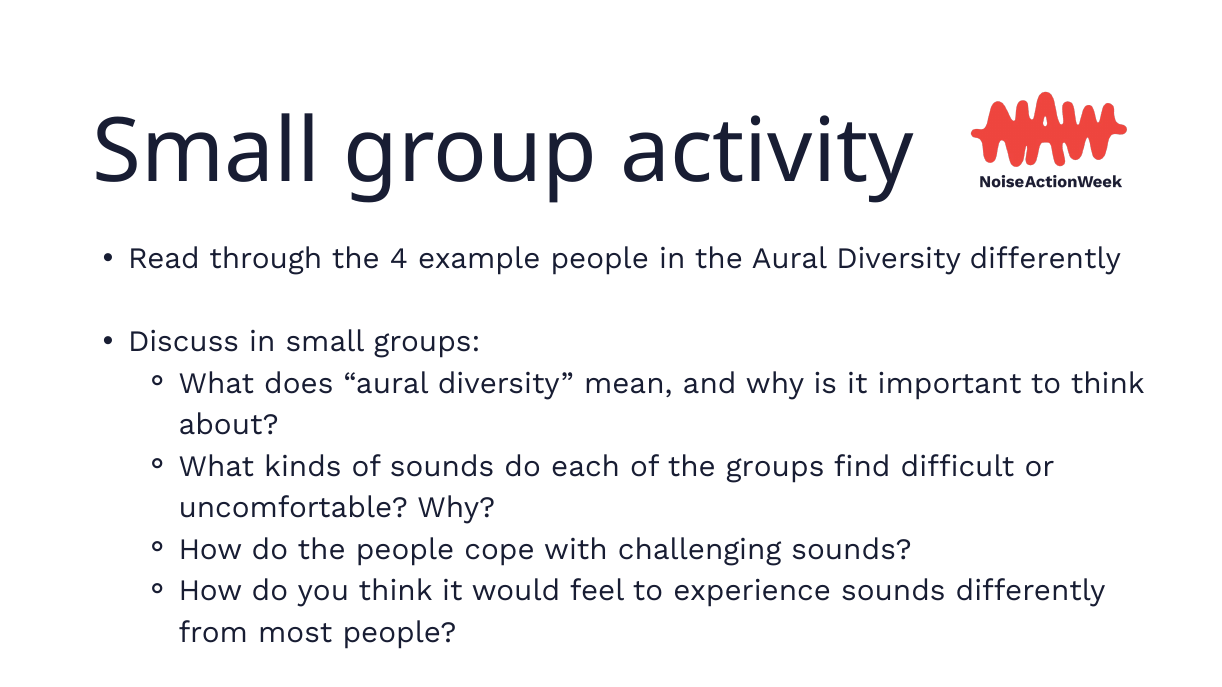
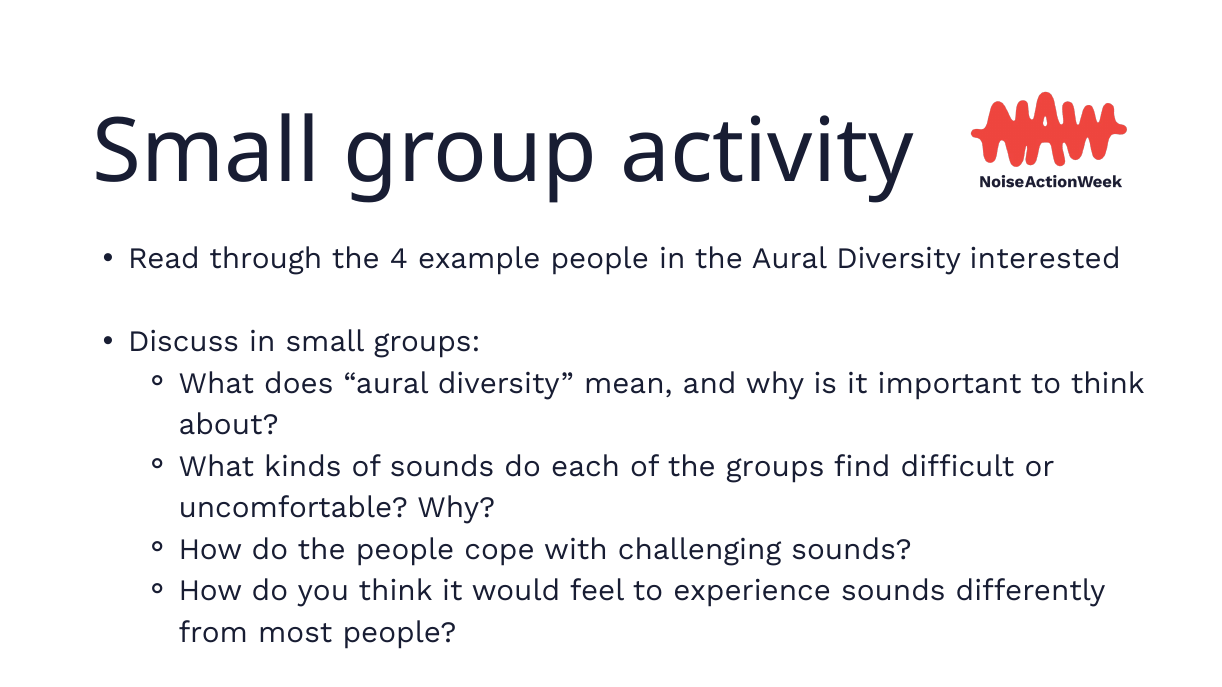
Diversity differently: differently -> interested (1045, 259)
